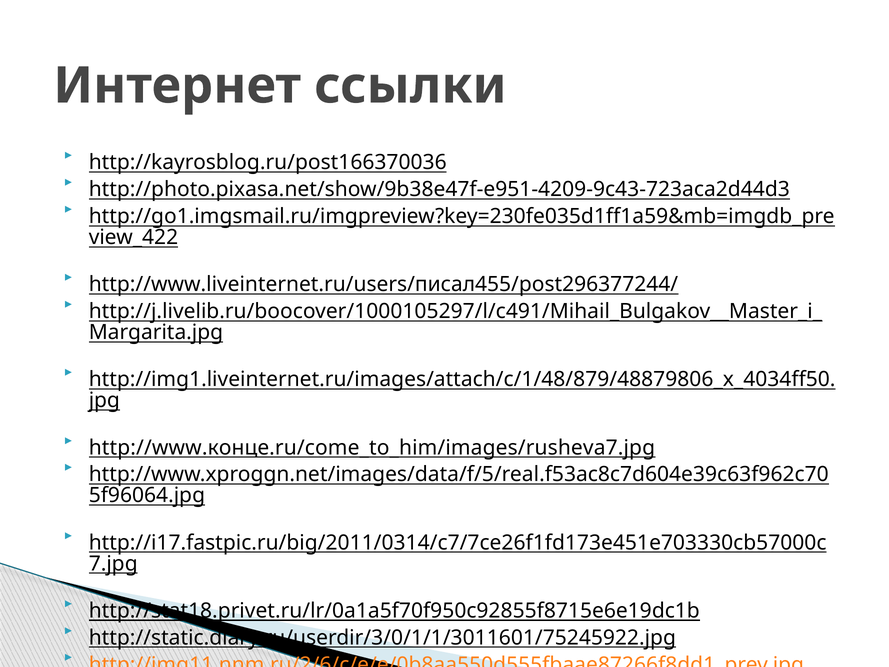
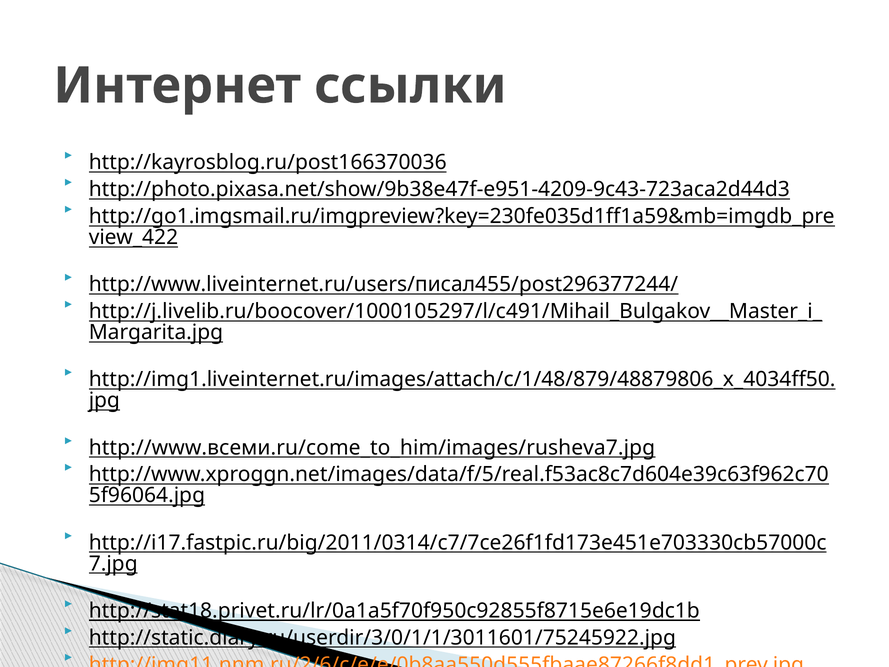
http://www.конце.ru/come_to_him/images/rusheva7.jpg: http://www.конце.ru/come_to_him/images/rusheva7.jpg -> http://www.всеми.ru/come_to_him/images/rusheva7.jpg (372, 447)
